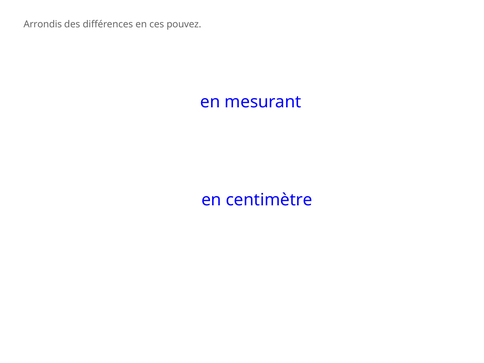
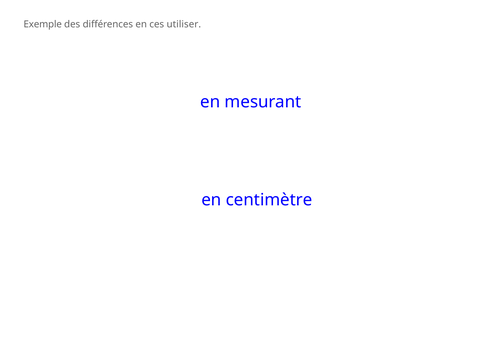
Arrondis: Arrondis -> Exemple (43, 24)
pouvez: pouvez -> utiliser (184, 24)
